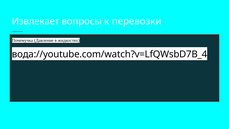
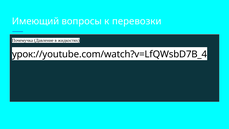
Извлекает: Извлекает -> Имеющий (36, 21)
вода://youtube.com/watch?v=LfQWsbD7B_4: вода://youtube.com/watch?v=LfQWsbD7B_4 -> урок://youtube.com/watch?v=LfQWsbD7B_4 (110, 54)
